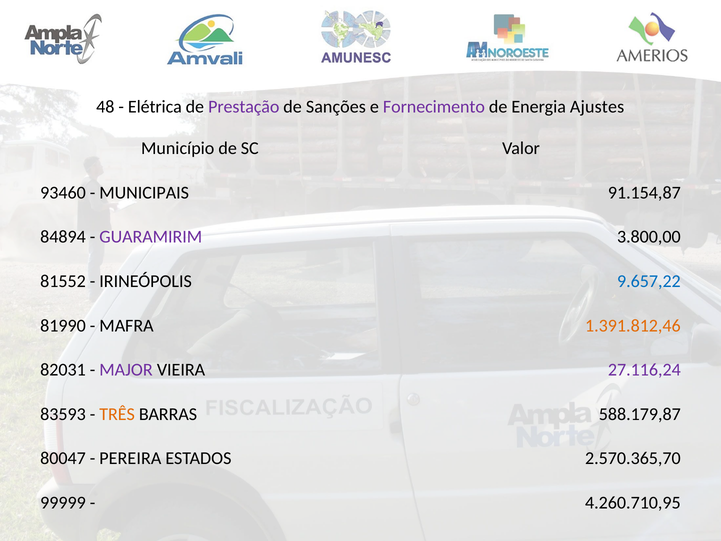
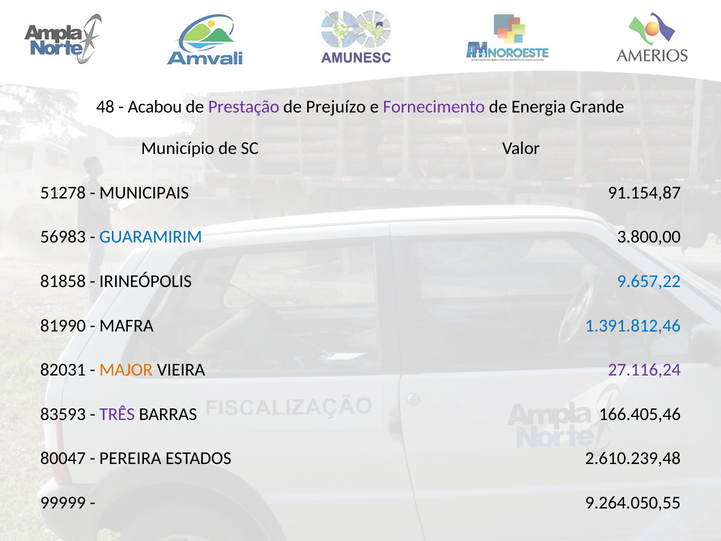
Elétrica: Elétrica -> Acabou (155, 107)
Sanções: Sanções -> Prejuízo (336, 107)
Ajustes: Ajustes -> Grande (597, 107)
93460: 93460 -> 51278 (63, 193)
84894: 84894 -> 56983 (63, 237)
GUARAMIRIM colour: purple -> blue (151, 237)
81552: 81552 -> 81858 (63, 281)
1.391.812,46 colour: orange -> blue (633, 325)
MAJOR colour: purple -> orange (126, 370)
TRÊS colour: orange -> purple (117, 414)
588.179,87: 588.179,87 -> 166.405,46 (640, 414)
2.570.365,70: 2.570.365,70 -> 2.610.239,48 (633, 458)
4.260.710,95: 4.260.710,95 -> 9.264.050,55 (633, 503)
